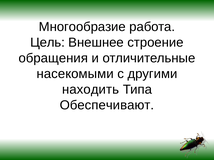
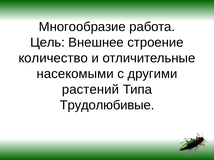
обращения: обращения -> количество (53, 58)
находить: находить -> растений (91, 90)
Обеспечивают: Обеспечивают -> Трудолюбивые (107, 105)
